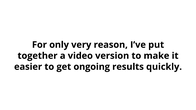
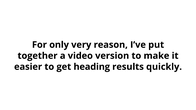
ongoing: ongoing -> heading (92, 67)
